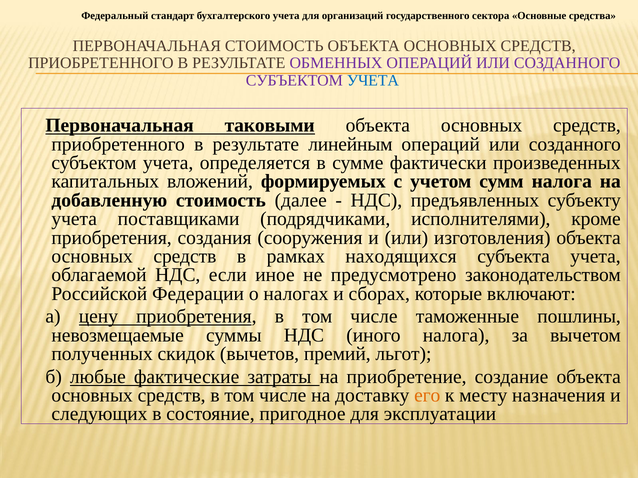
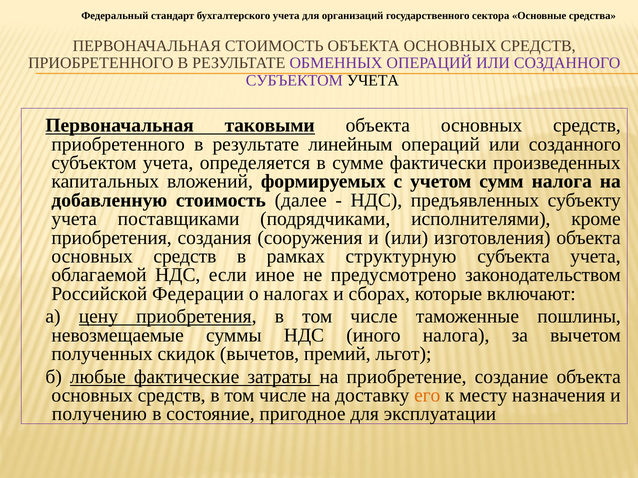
УЧЕТА colour: blue -> black (373, 80)
находящихся: находящихся -> структурную (401, 257)
следующих: следующих -> получению (99, 414)
